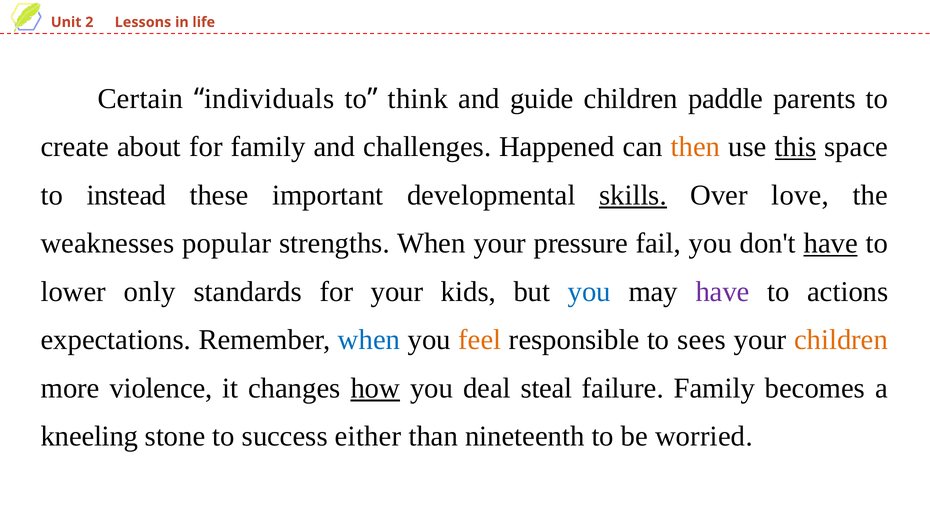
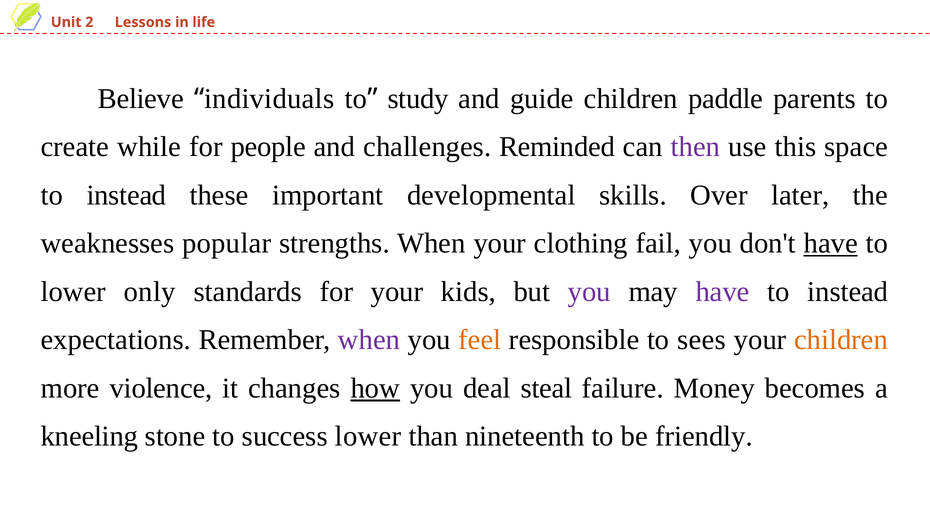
Certain: Certain -> Believe (141, 99)
think: think -> study (418, 99)
about: about -> while (149, 147)
for family: family -> people (268, 147)
Happened: Happened -> Reminded (557, 147)
then colour: orange -> purple (696, 147)
this underline: present -> none (796, 147)
skills underline: present -> none (633, 195)
love: love -> later (800, 195)
pressure: pressure -> clothing (581, 243)
you colour: blue -> purple (589, 292)
actions: actions -> instead (848, 292)
when colour: blue -> purple (369, 340)
failure Family: Family -> Money (714, 388)
success either: either -> lower (368, 436)
worried: worried -> friendly (704, 436)
